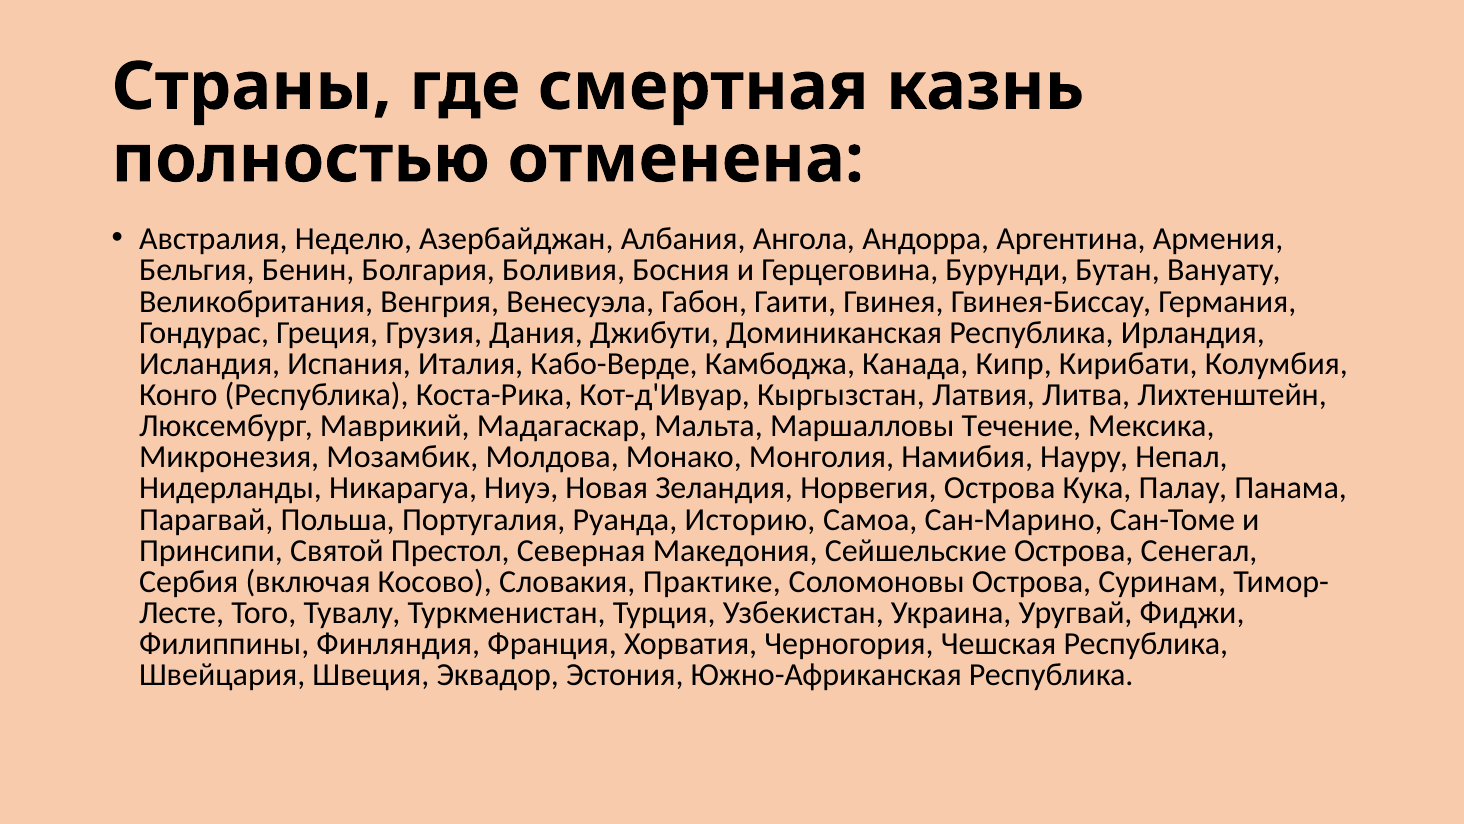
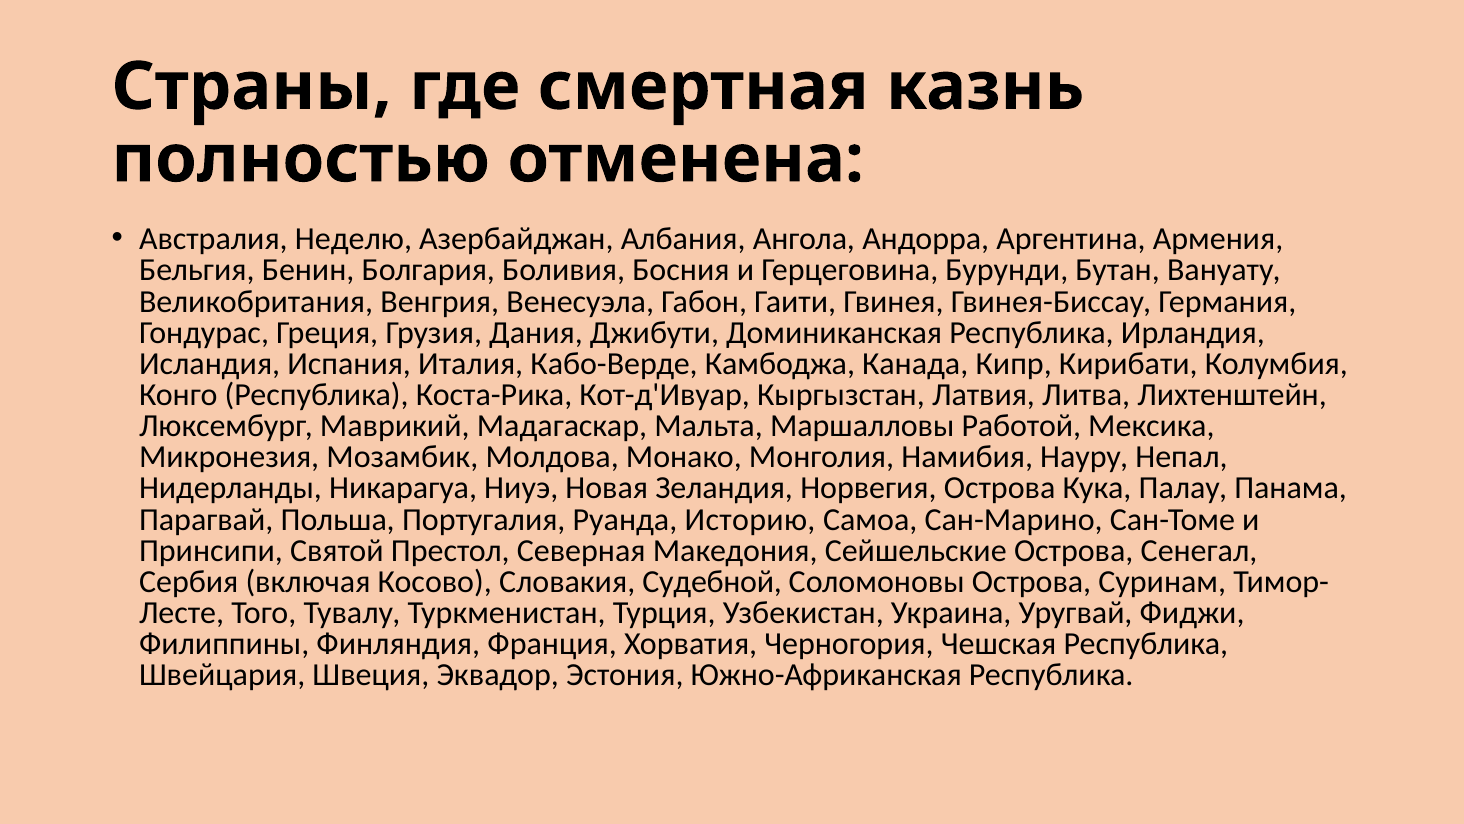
Течение: Течение -> Работой (1021, 426)
Практике: Практике -> Судебной (712, 581)
